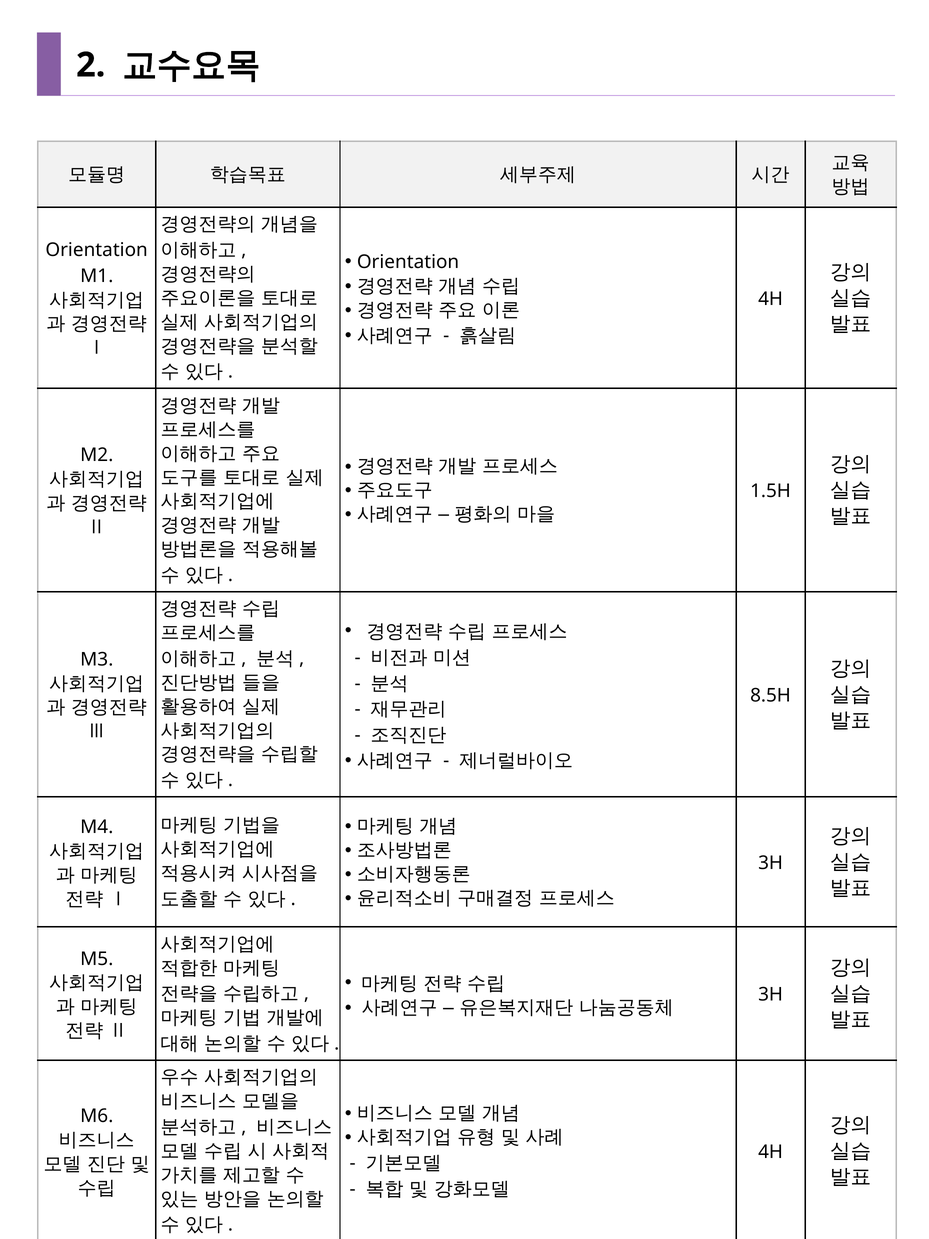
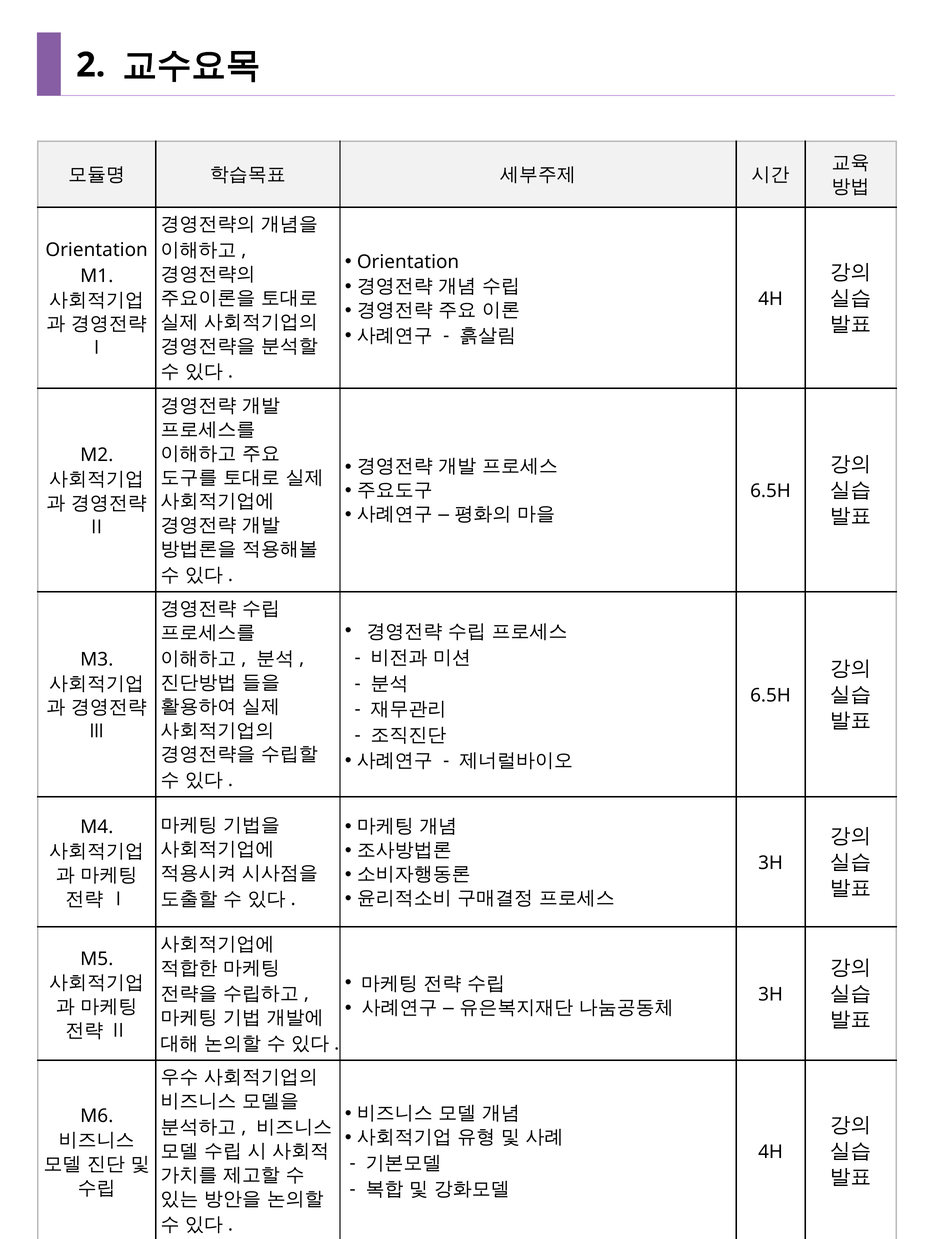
1.5H: 1.5H -> 6.5H (770, 491)
8.5H: 8.5H -> 6.5H (770, 695)
